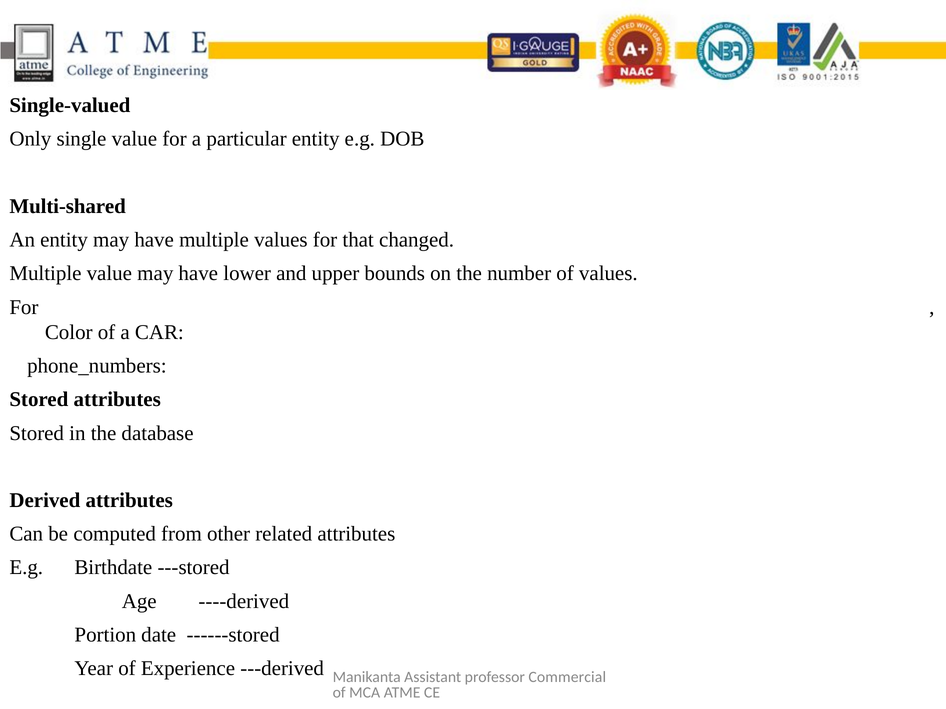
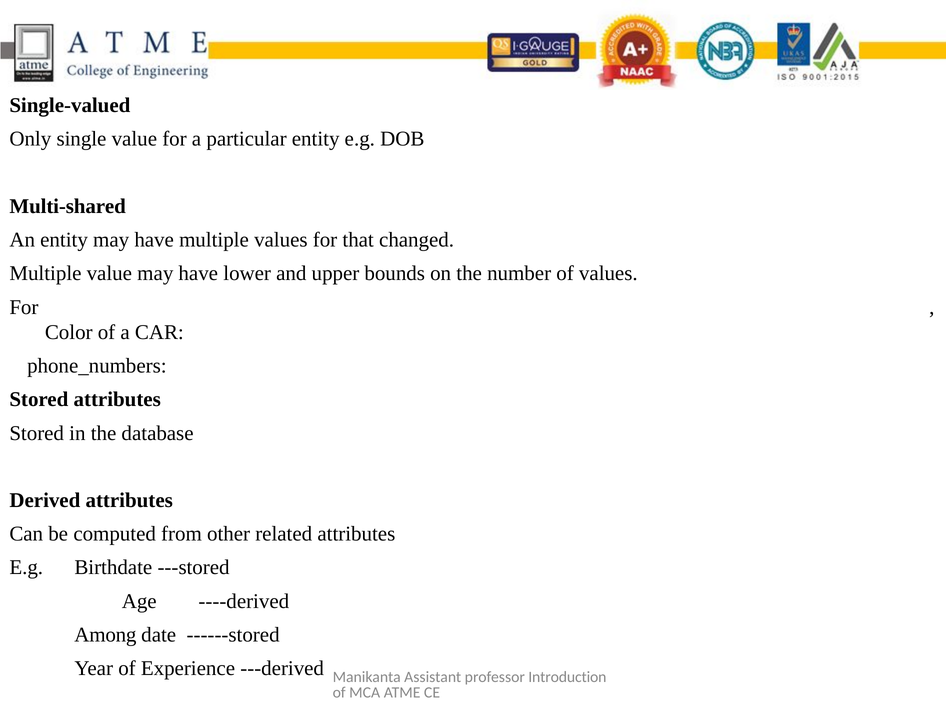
Portion: Portion -> Among (105, 635)
Commercial: Commercial -> Introduction (567, 677)
